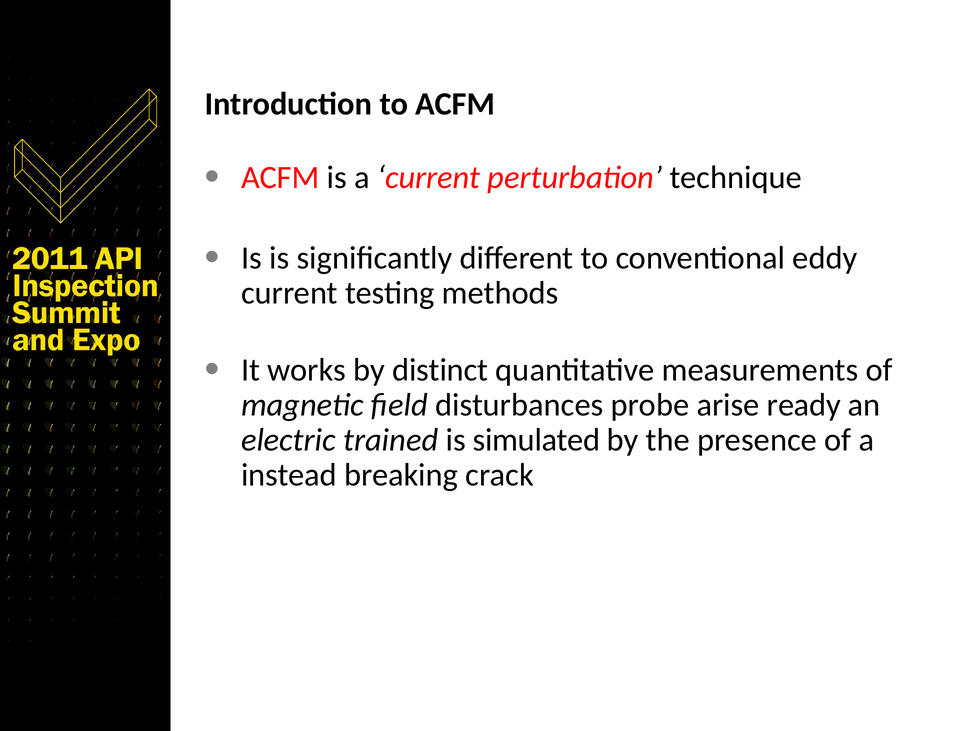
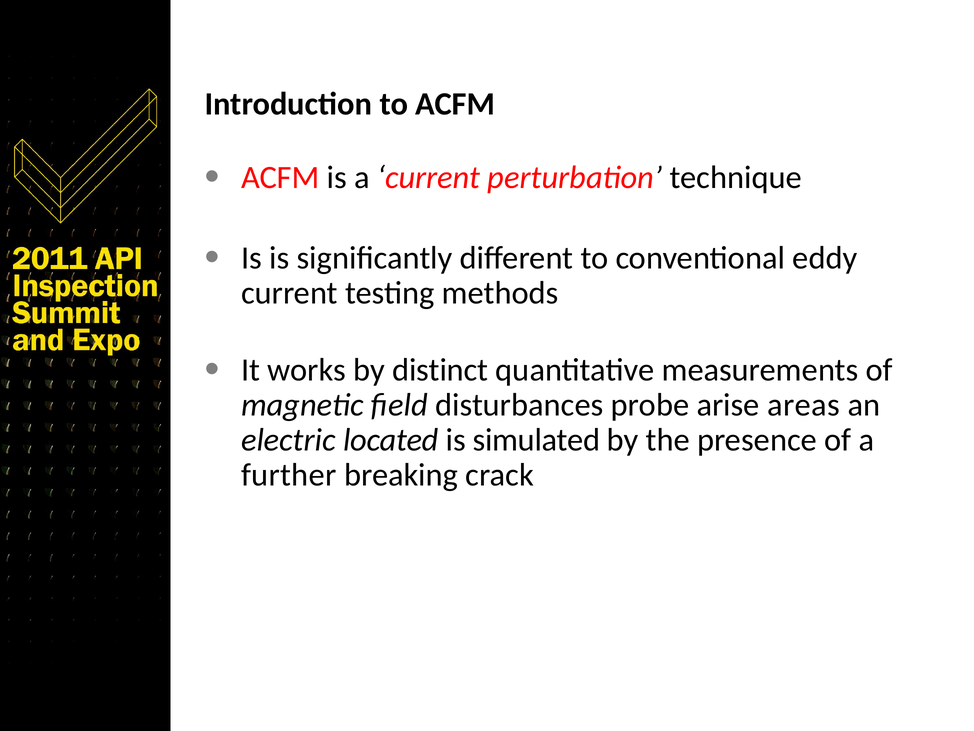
ready: ready -> areas (804, 405)
trained: trained -> located (391, 440)
instead: instead -> further (289, 475)
